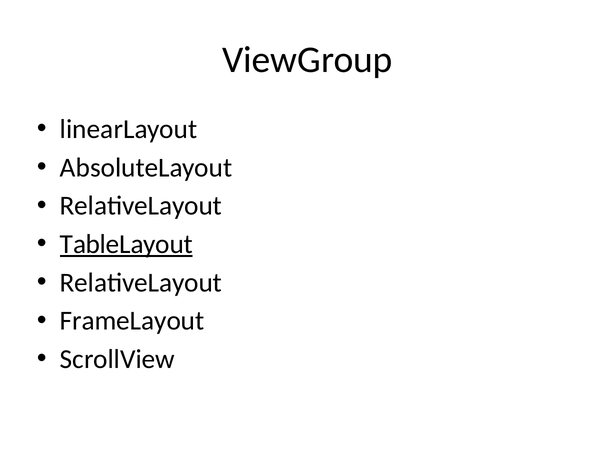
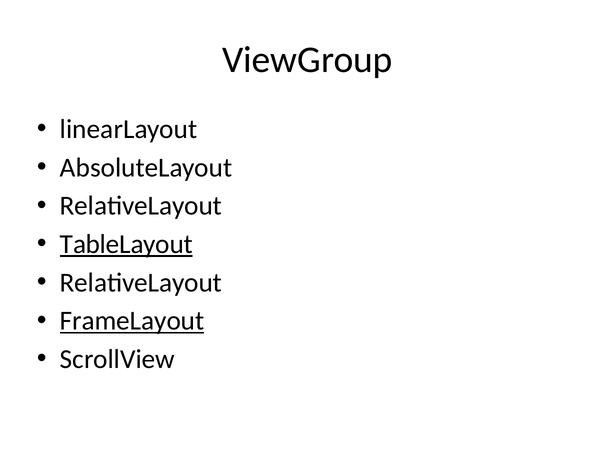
FrameLayout underline: none -> present (132, 320)
